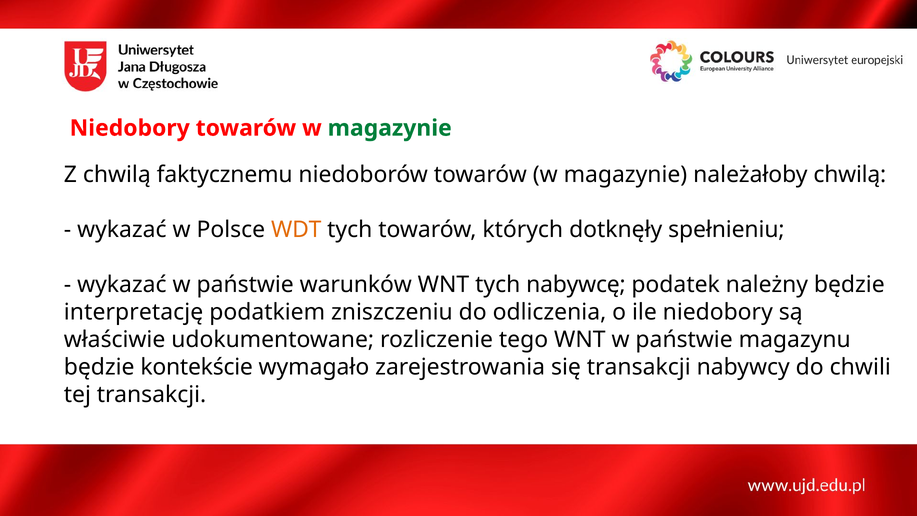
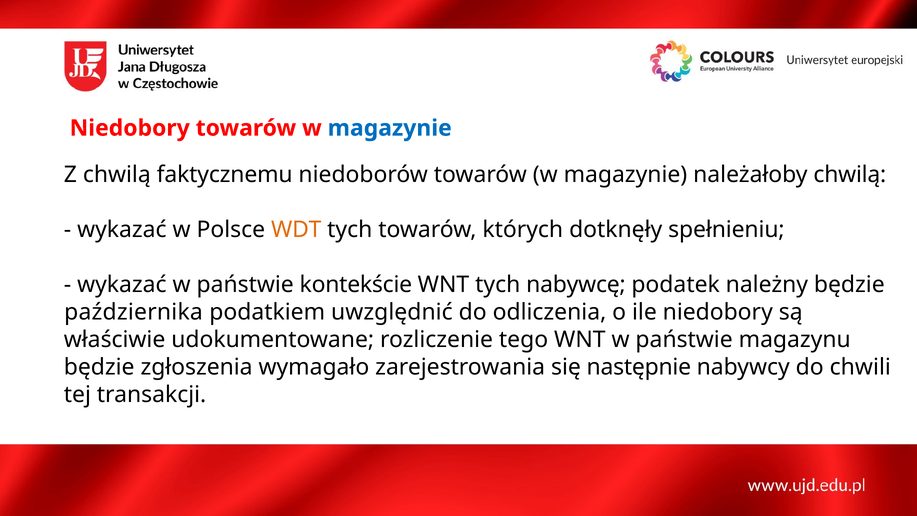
magazynie colour: green -> blue (390, 128)
warunków: warunków -> kontekście (356, 284)
interpretację: interpretację -> października (134, 312)
zniszczeniu: zniszczeniu -> uwzględnić (392, 312)
kontekście: kontekście -> zgłoszenia (197, 367)
się transakcji: transakcji -> następnie (639, 367)
